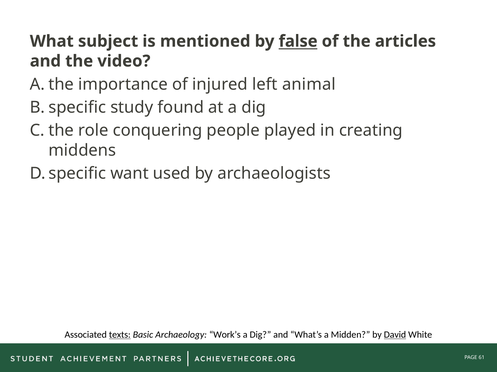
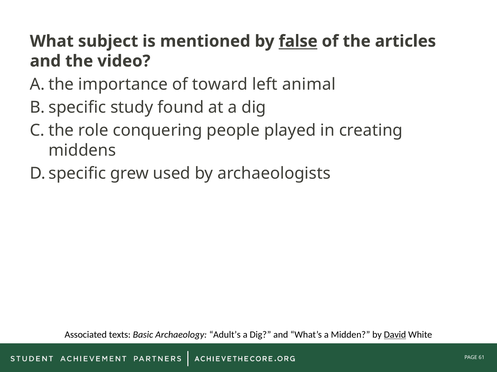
injured: injured -> toward (220, 84)
want: want -> grew (130, 174)
texts underline: present -> none (120, 335)
Work’s: Work’s -> Adult’s (225, 335)
